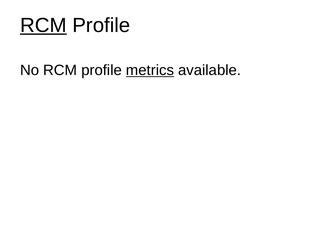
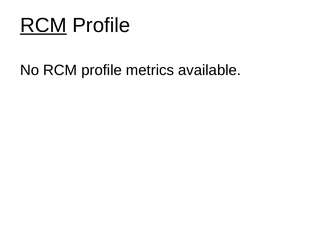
metrics underline: present -> none (150, 70)
